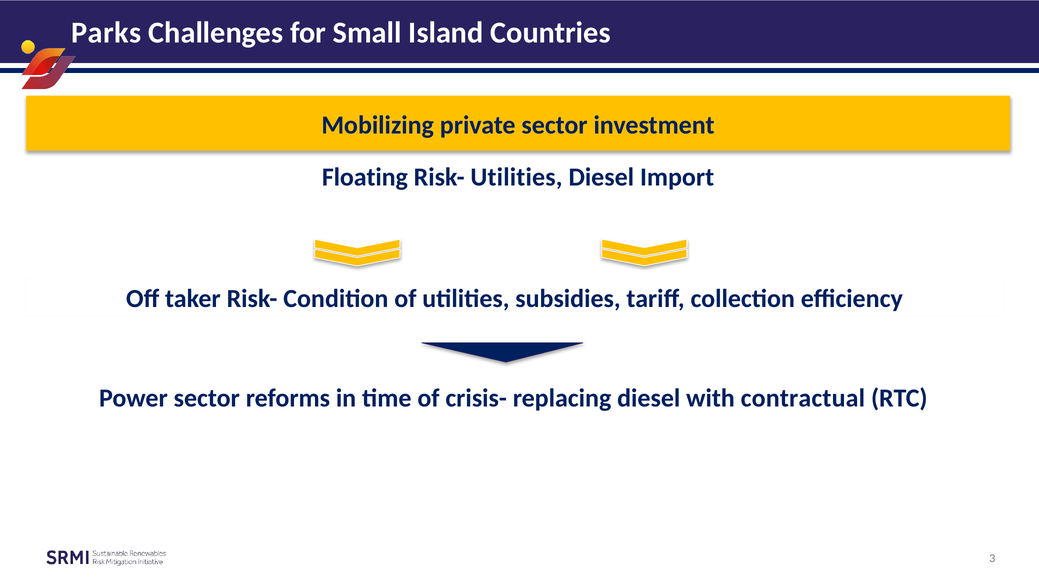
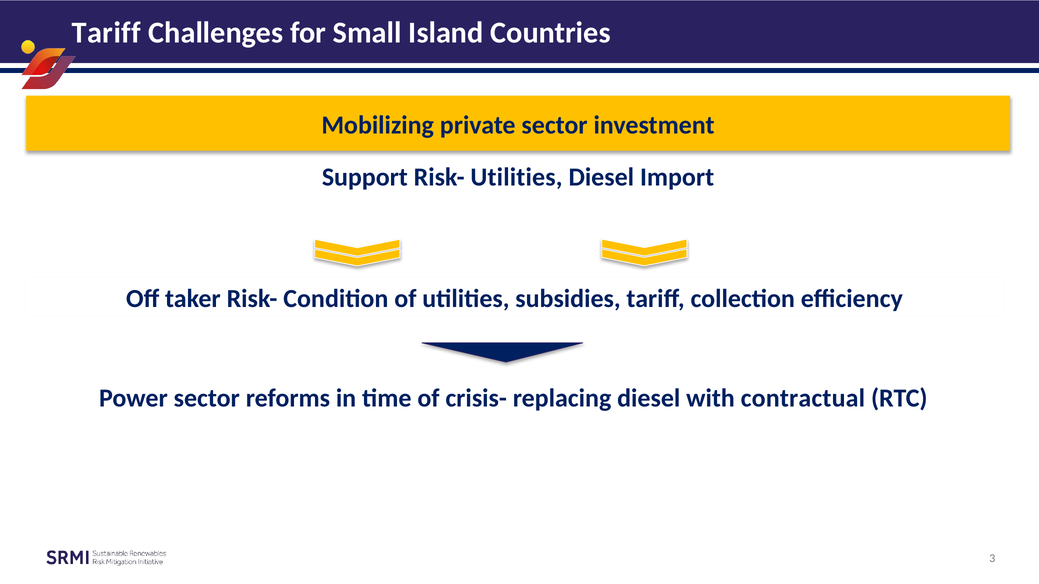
Parks: Parks -> Tariff (106, 33)
Floating: Floating -> Support (365, 177)
